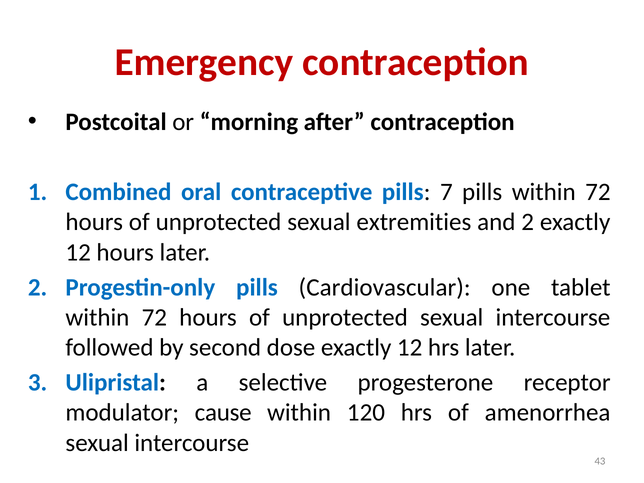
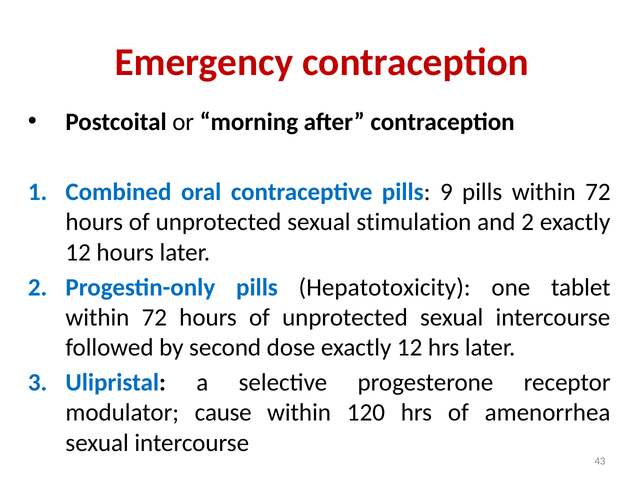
7: 7 -> 9 (446, 192)
extremities: extremities -> stimulation (414, 222)
Cardiovascular: Cardiovascular -> Hepatotoxicity (385, 287)
